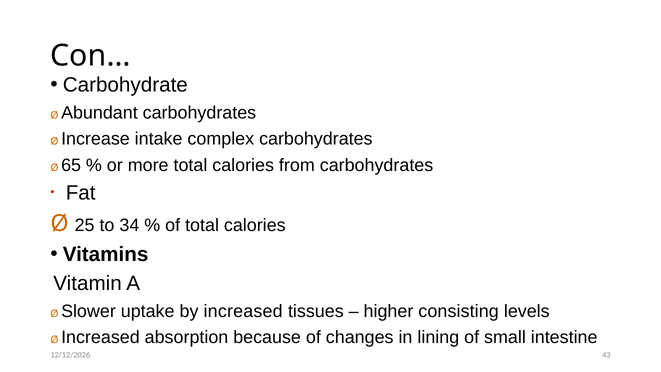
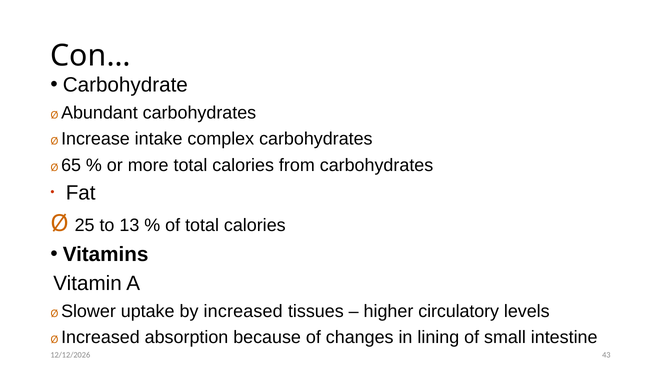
34: 34 -> 13 (129, 225)
consisting: consisting -> circulatory (459, 311)
